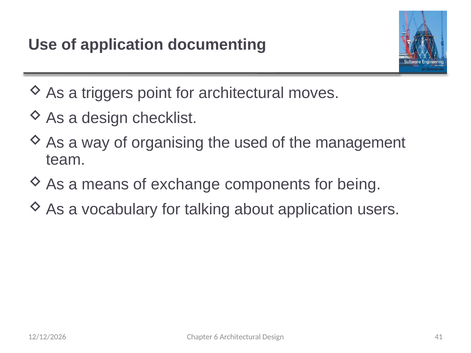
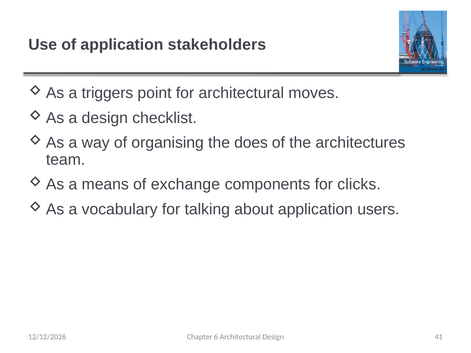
documenting: documenting -> stakeholders (217, 45)
used: used -> does (251, 143)
management: management -> architectures (360, 143)
being: being -> clicks (359, 185)
